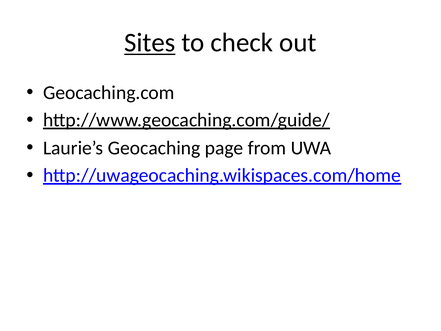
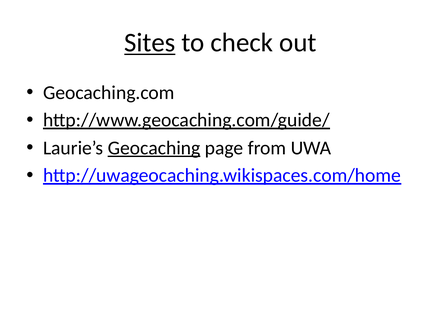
Geocaching underline: none -> present (154, 148)
